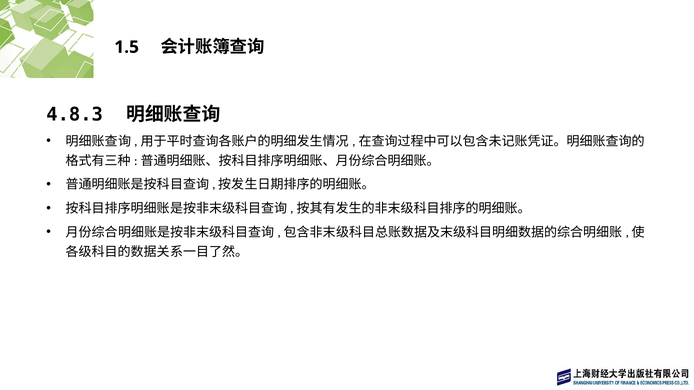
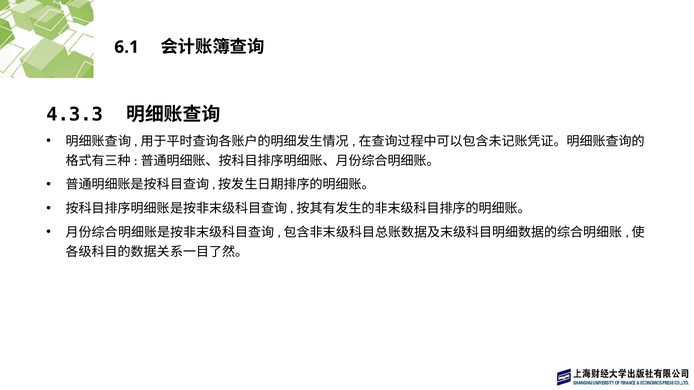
1.5: 1.5 -> 6.1 (127, 47)
4.8.3: 4.8.3 -> 4.3.3 (75, 115)
